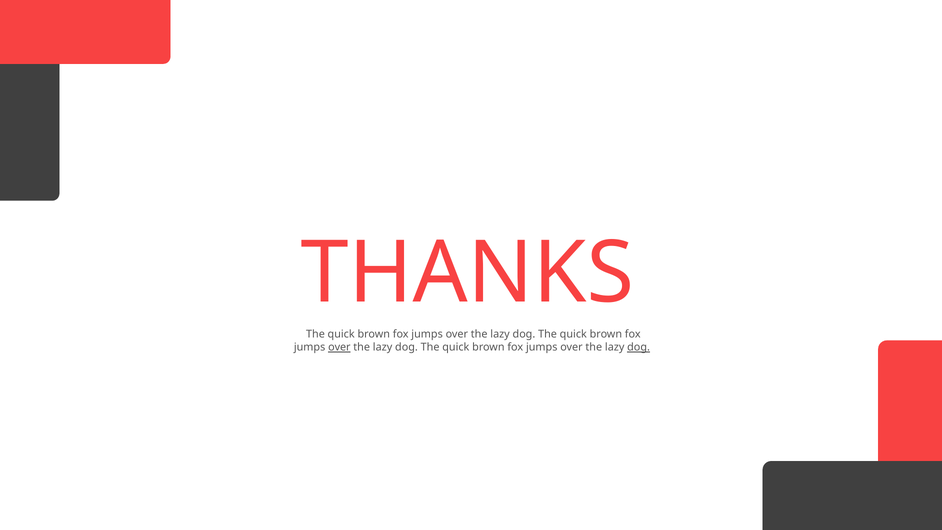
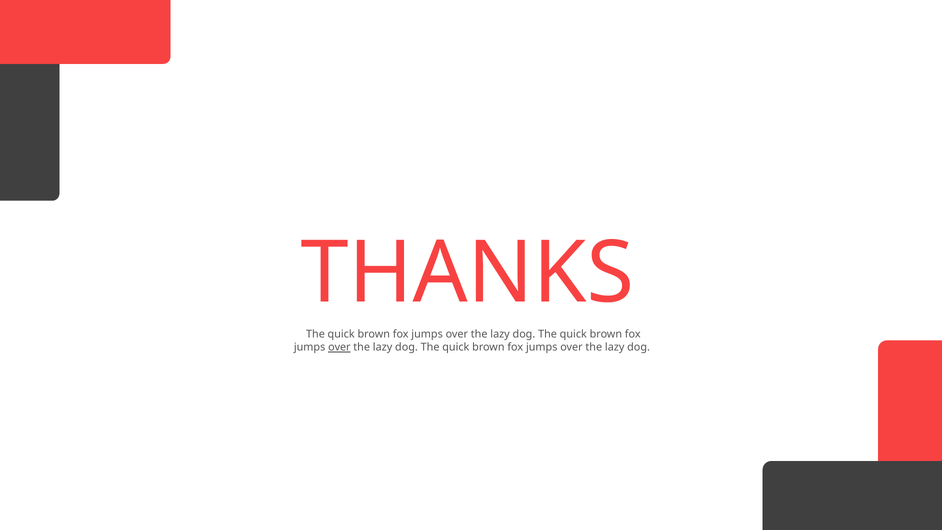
dog underline: present -> none (639, 347)
